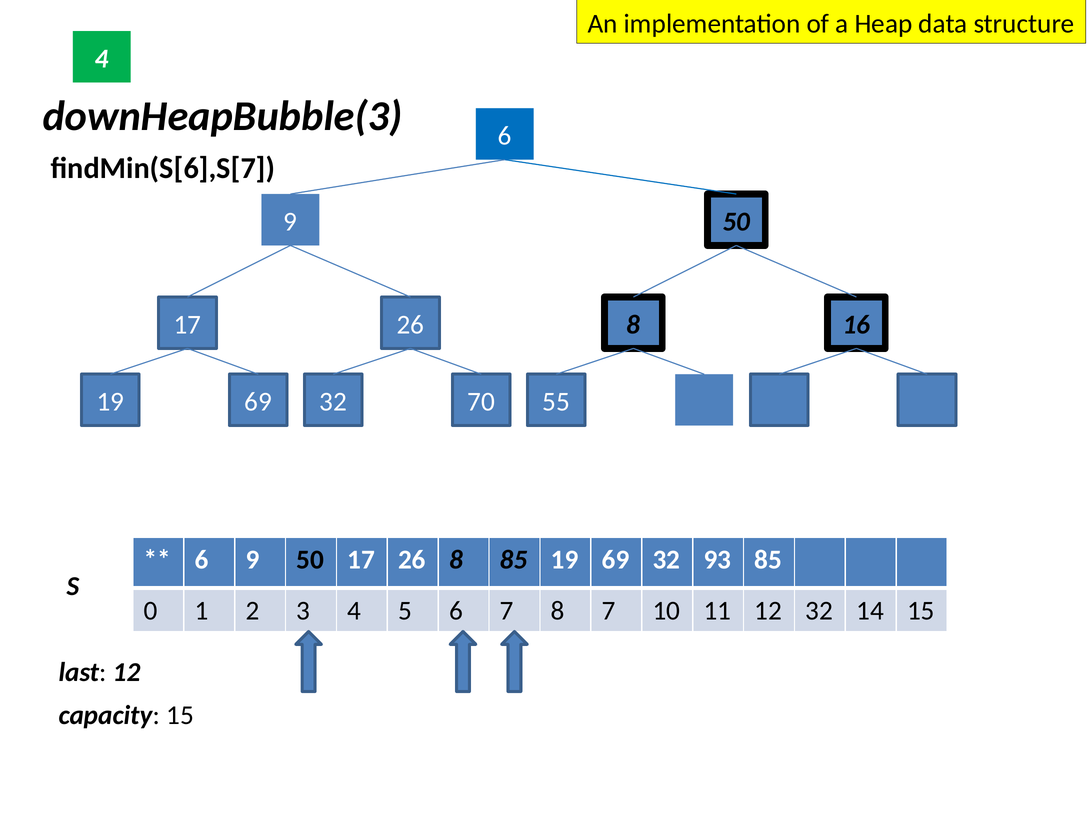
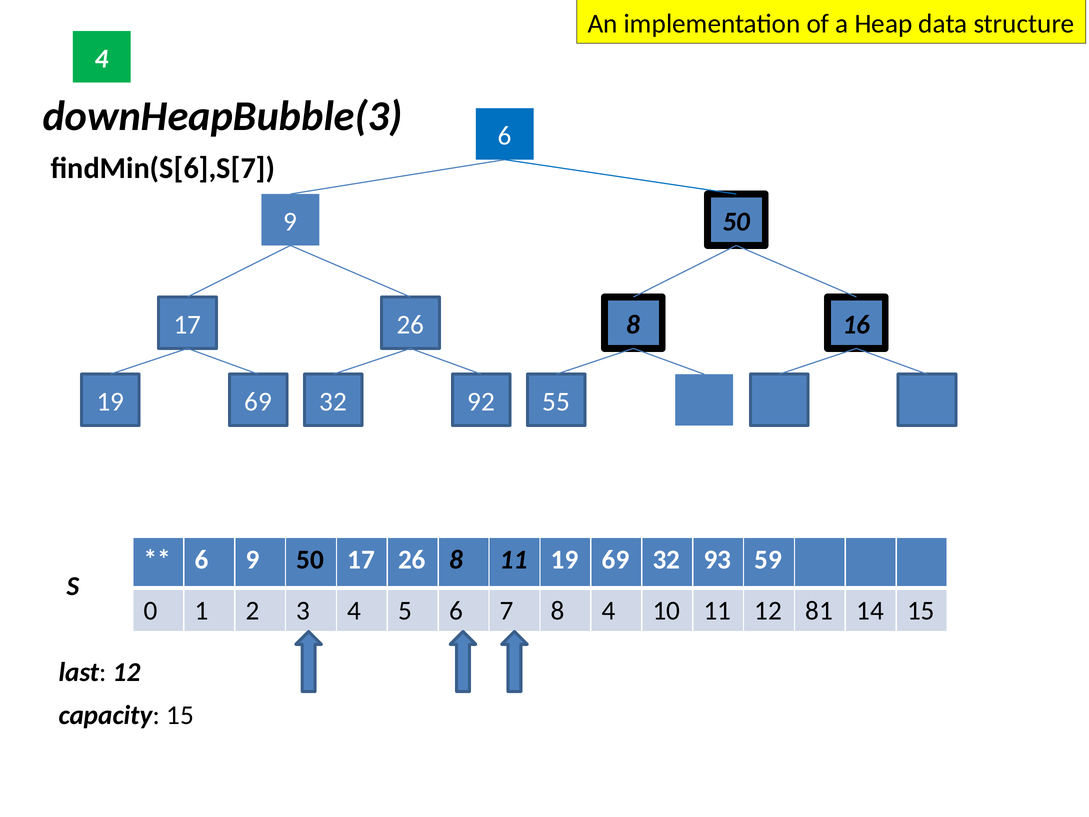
70: 70 -> 92 (481, 402)
8 85: 85 -> 11 (514, 559)
93 85: 85 -> 59 (768, 559)
8 7: 7 -> 4 (609, 610)
12 32: 32 -> 81 (819, 610)
